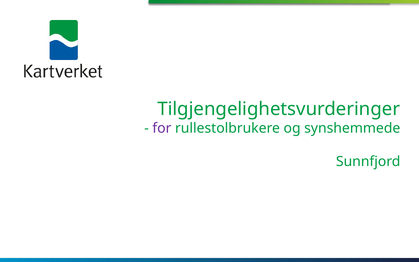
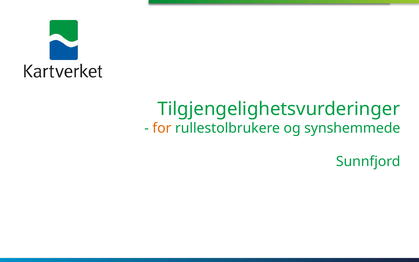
for colour: purple -> orange (162, 128)
